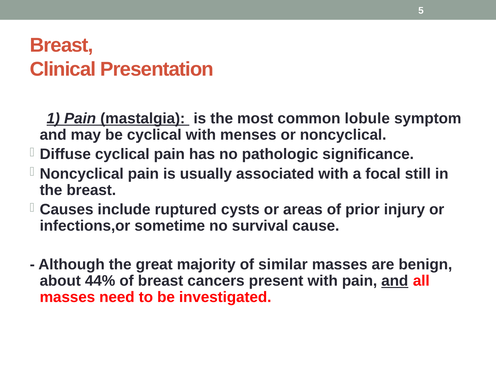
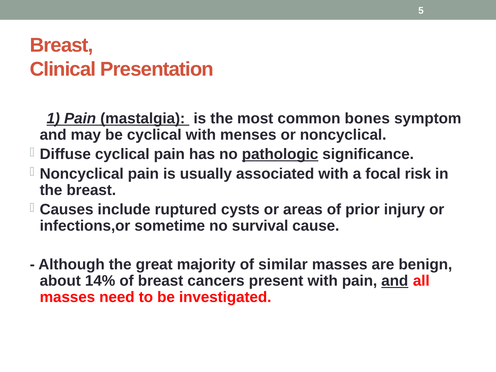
lobule: lobule -> bones (367, 119)
pathologic underline: none -> present (280, 154)
still: still -> risk (418, 174)
44%: 44% -> 14% (100, 281)
